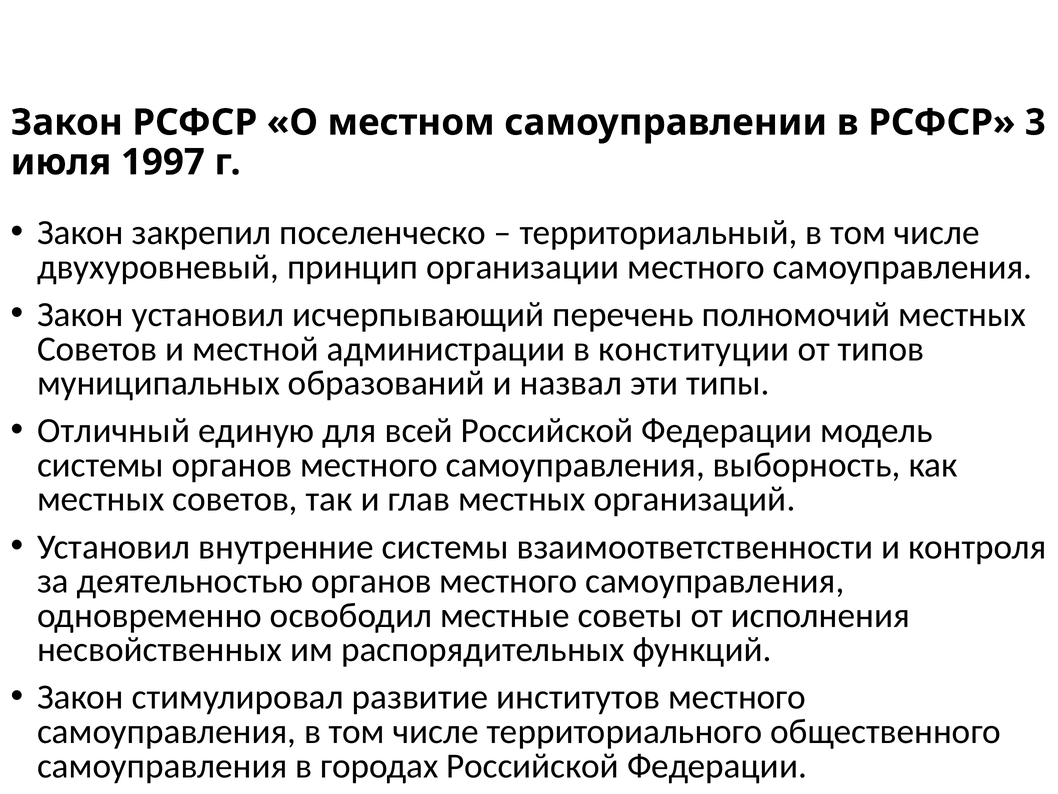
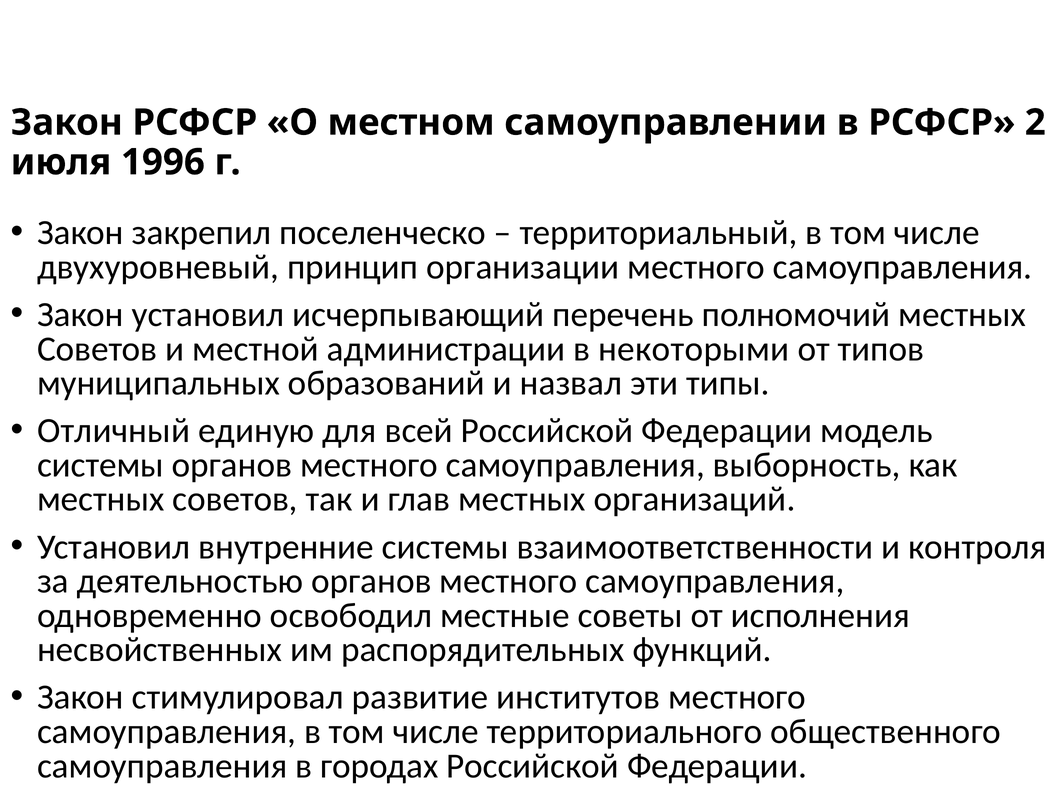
3: 3 -> 2 (1035, 122)
1997: 1997 -> 1996 (163, 162)
конституции: конституции -> некоторыми (694, 349)
